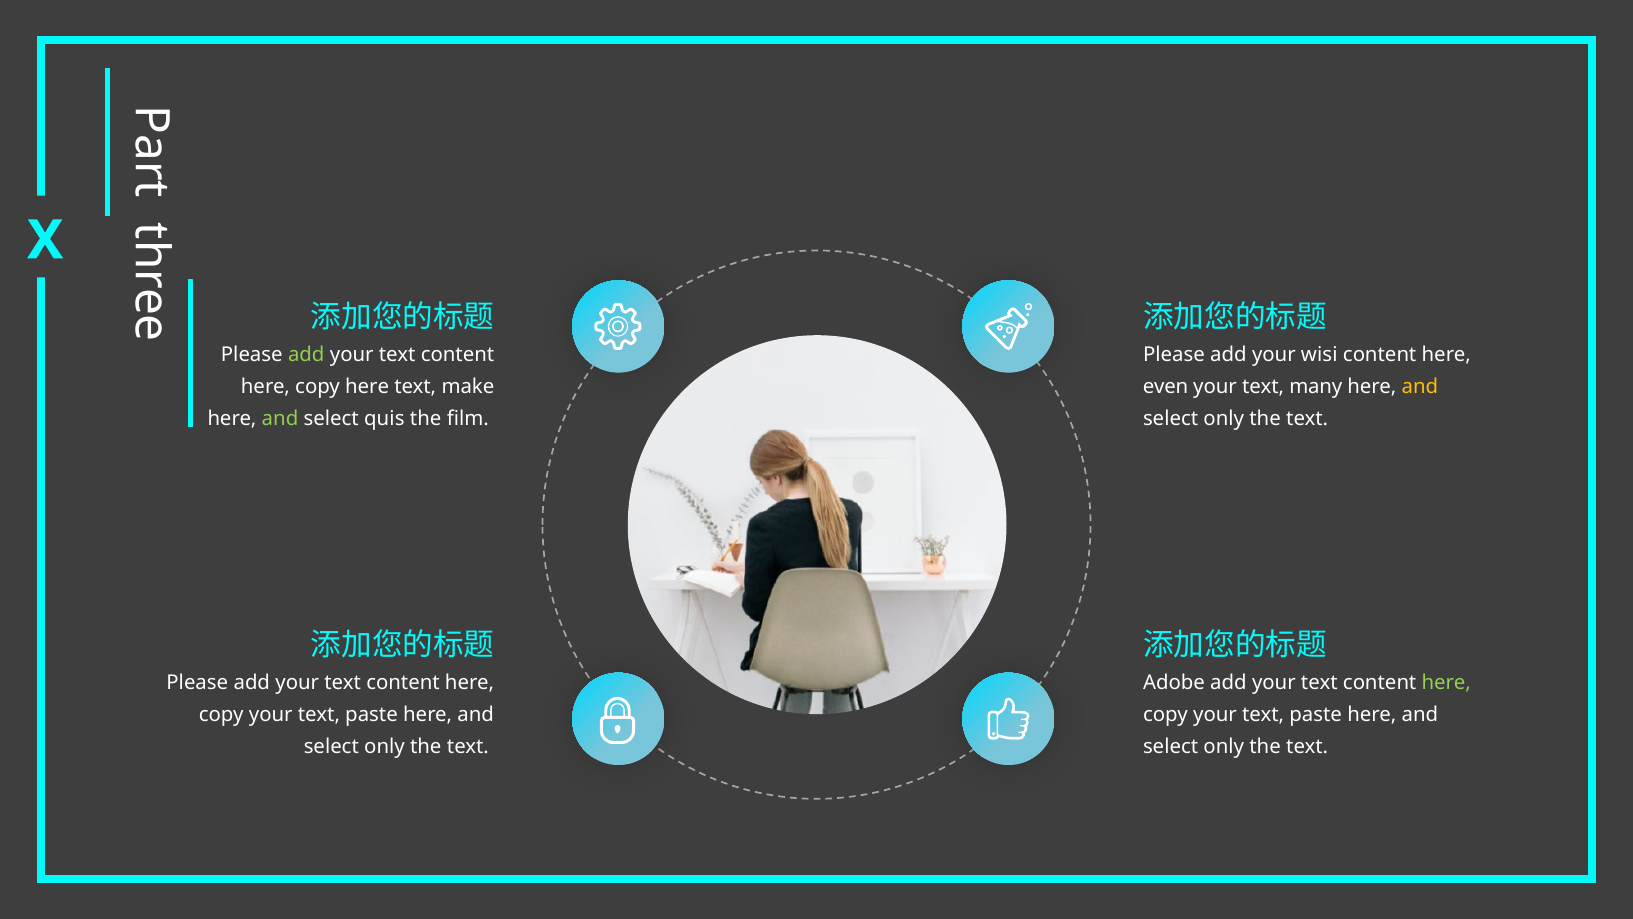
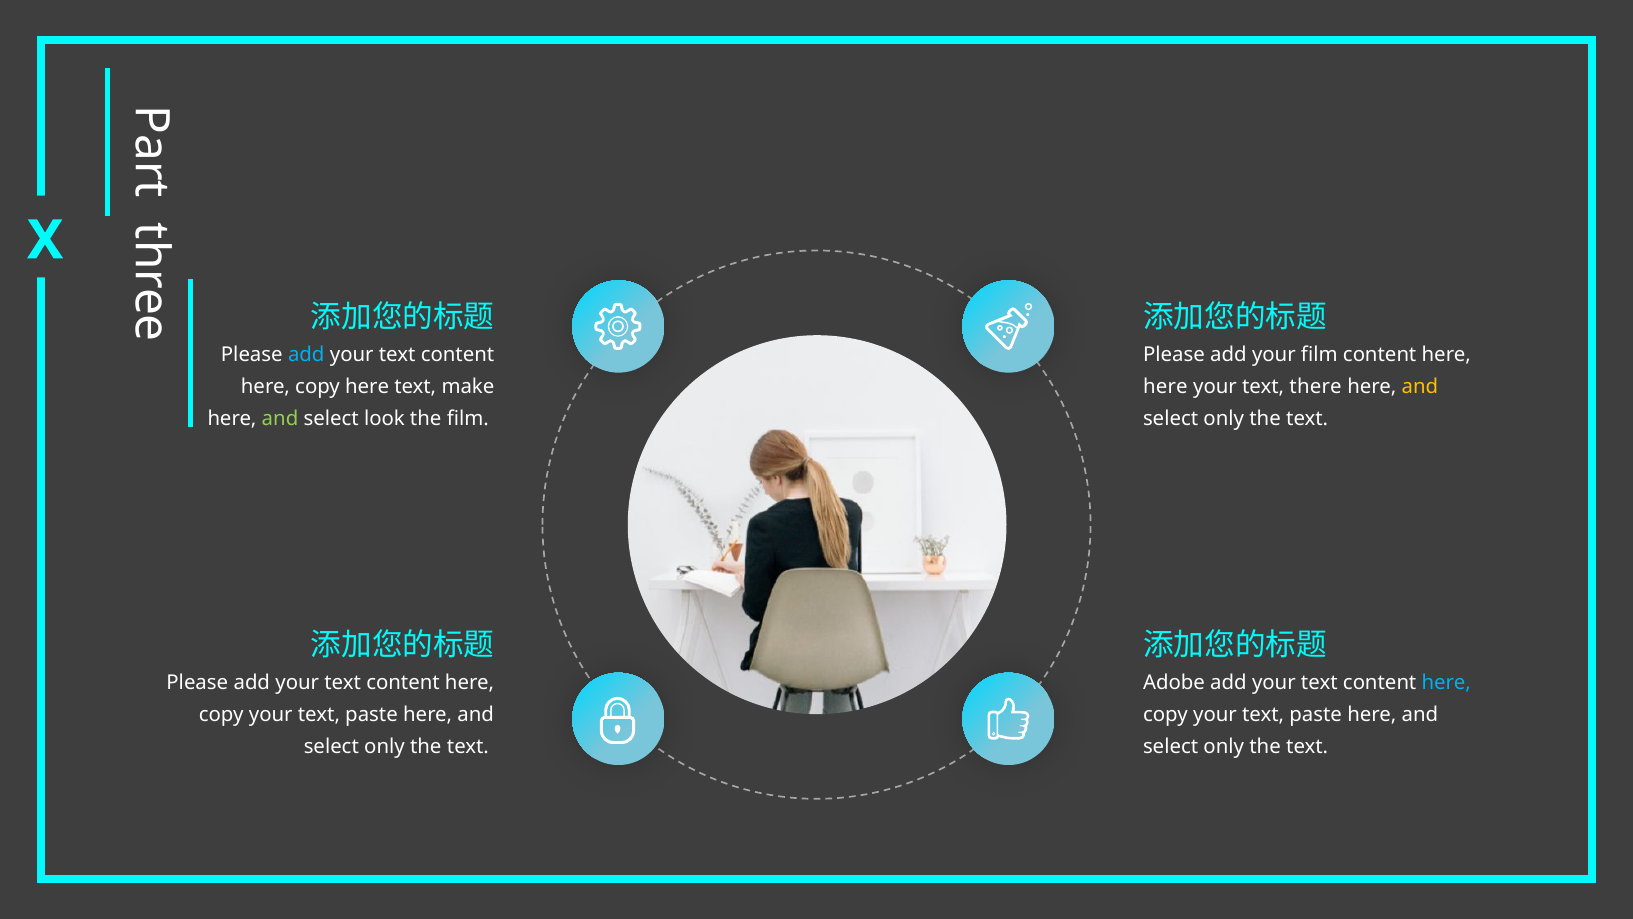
add colour: light green -> light blue (306, 355)
your wisi: wisi -> film (1319, 355)
even: even -> here (1165, 387)
many: many -> there (1316, 387)
quis: quis -> look (384, 419)
here colour: light green -> light blue (1446, 682)
